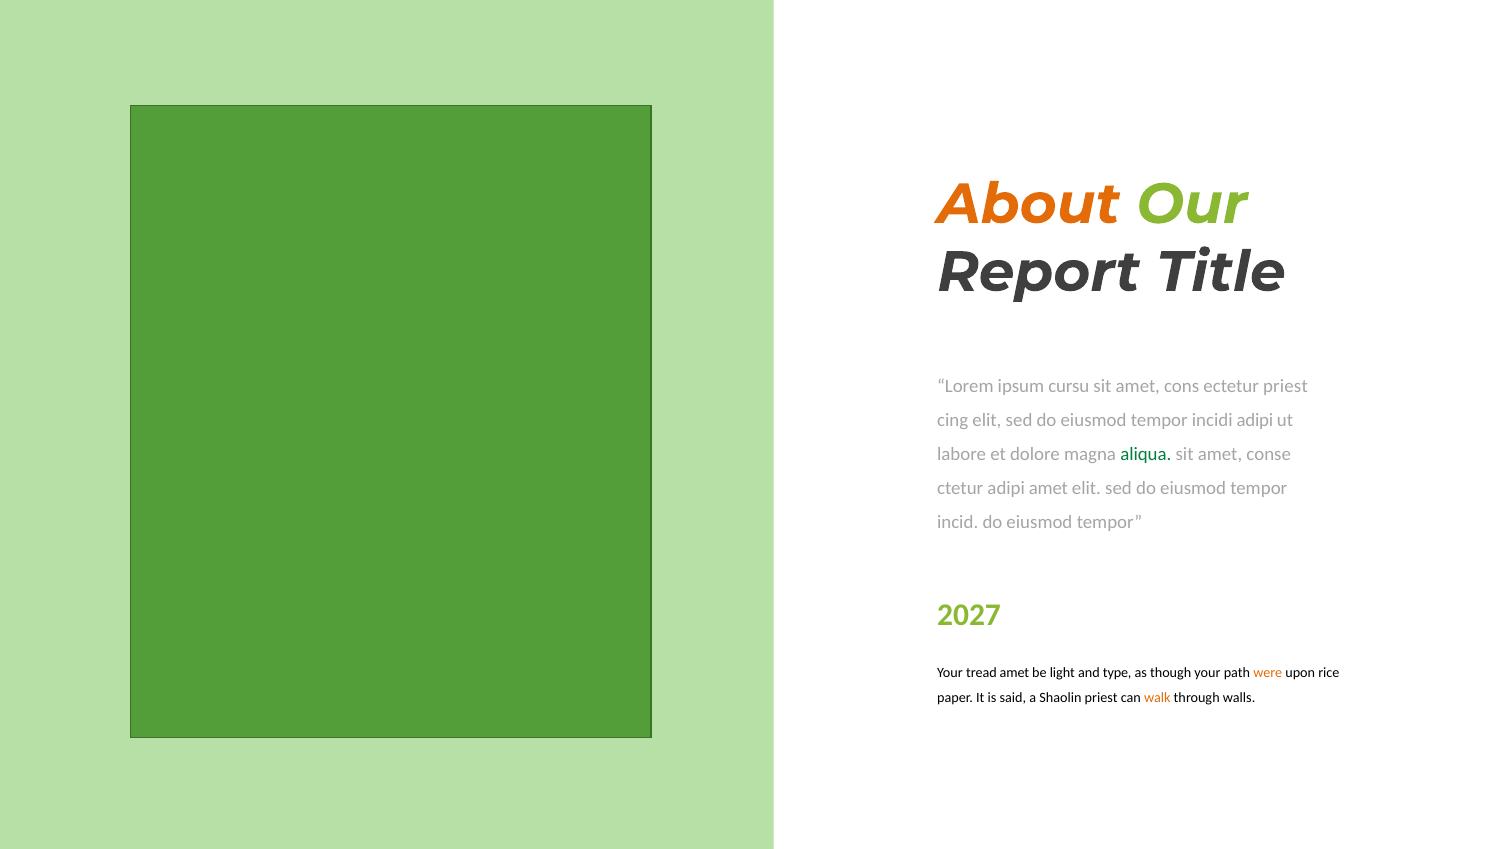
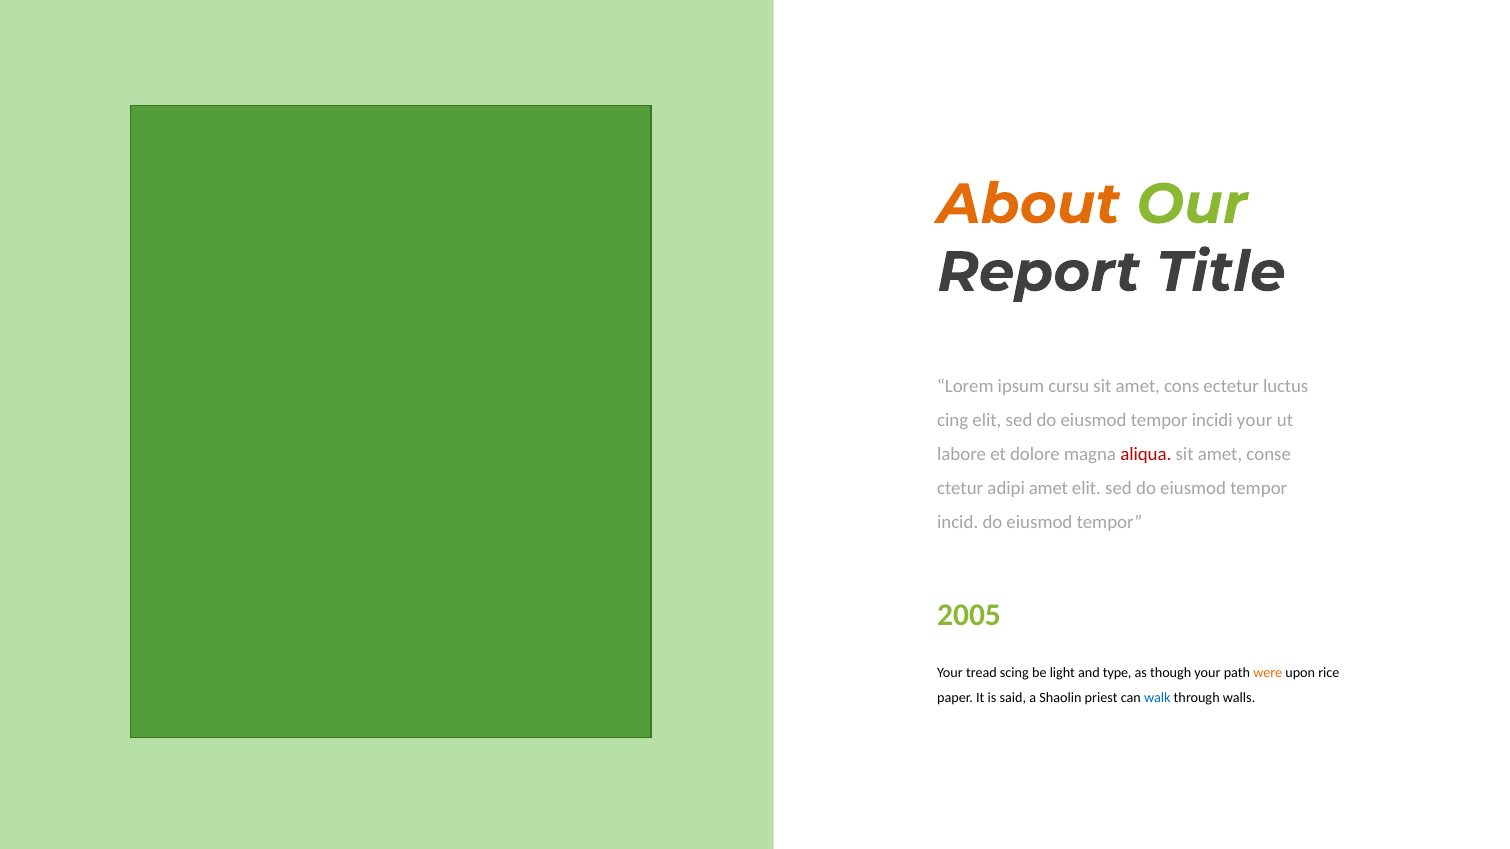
ectetur priest: priest -> luctus (1286, 387)
incidi adipi: adipi -> your (1255, 421)
aliqua colour: green -> red (1146, 455)
2027: 2027 -> 2005 (969, 615)
tread amet: amet -> scing (1014, 673)
walk colour: orange -> blue (1157, 698)
